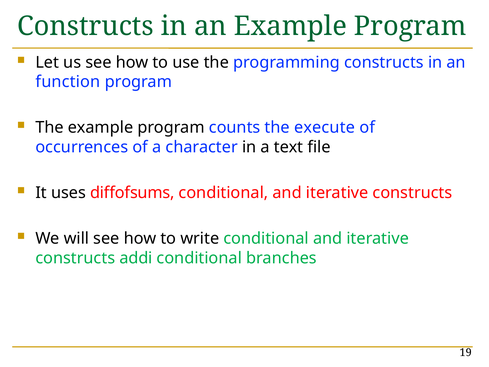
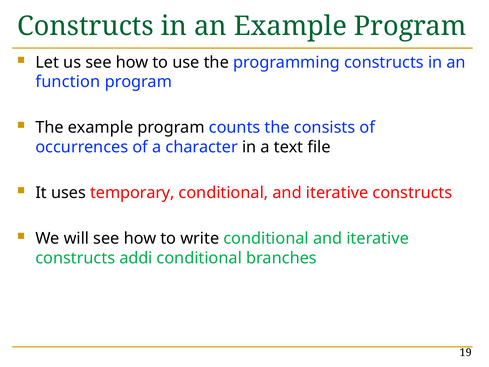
execute: execute -> consists (325, 127)
diffofsums: diffofsums -> temporary (132, 193)
